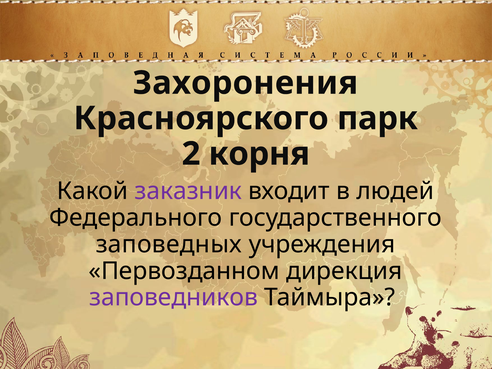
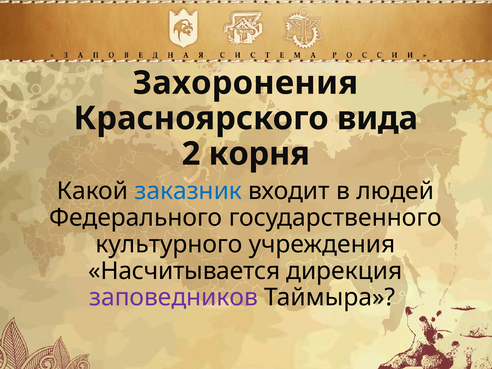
парк: парк -> вида (377, 118)
заказник colour: purple -> blue (188, 191)
заповедных: заповедных -> культурного (169, 244)
Первозданном: Первозданном -> Насчитывается (184, 271)
